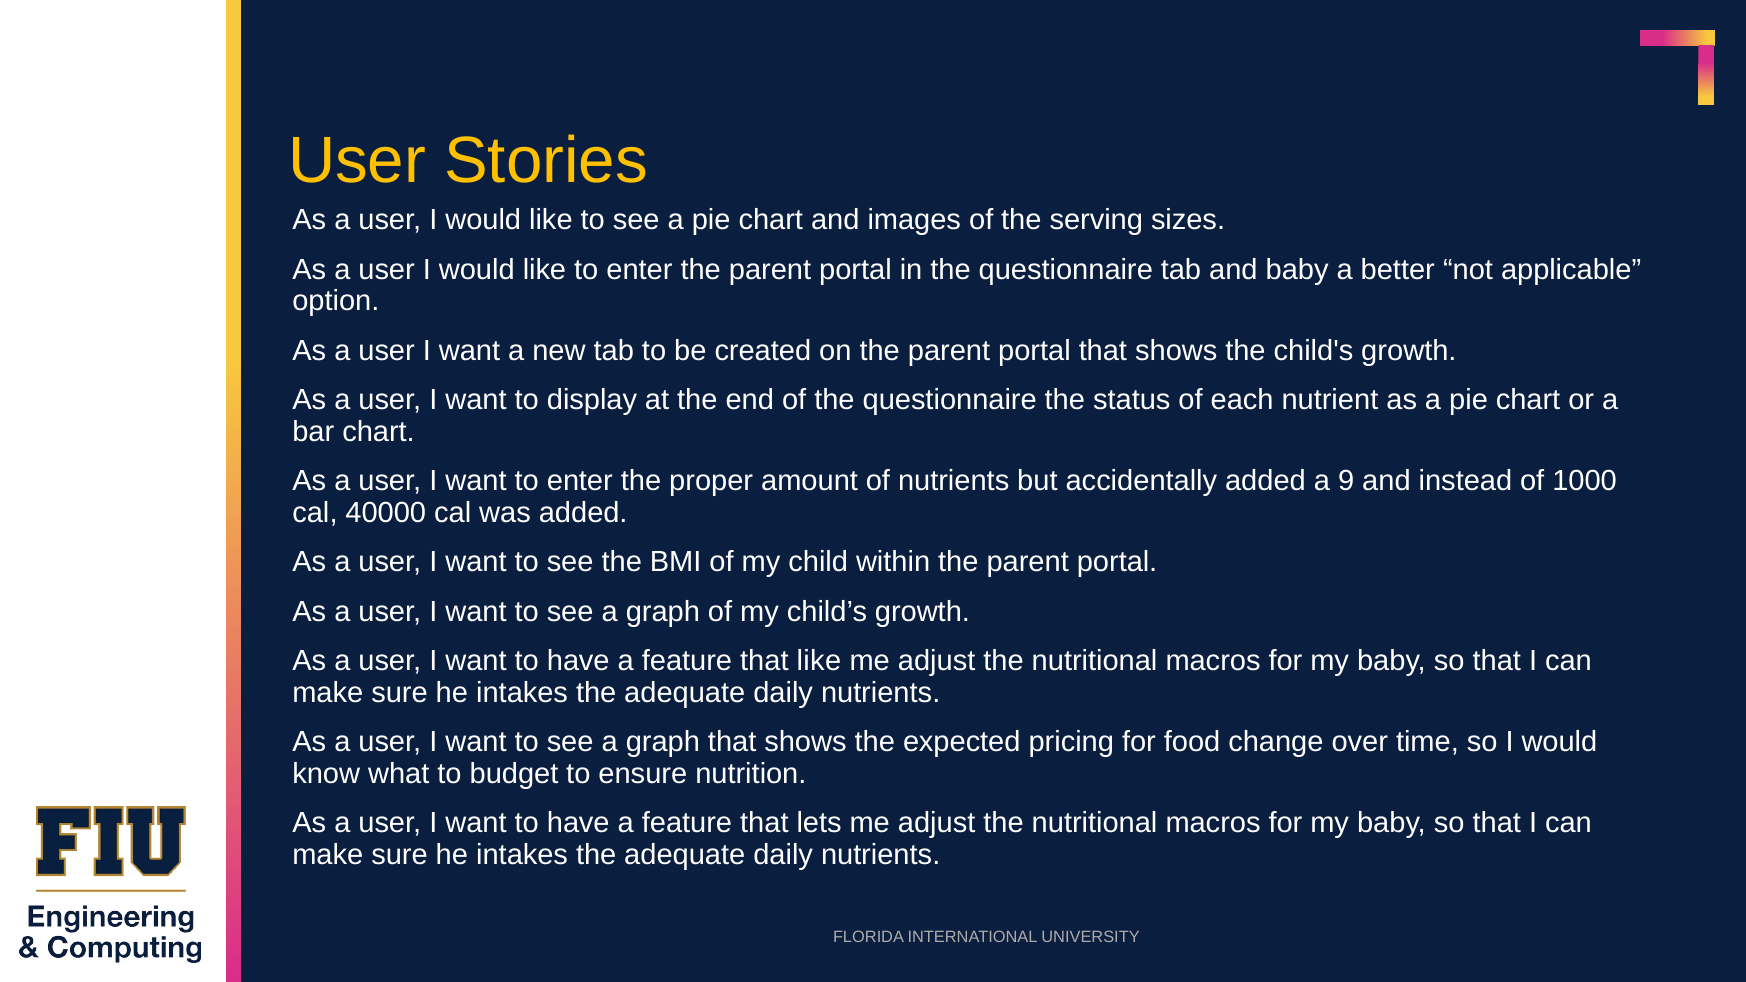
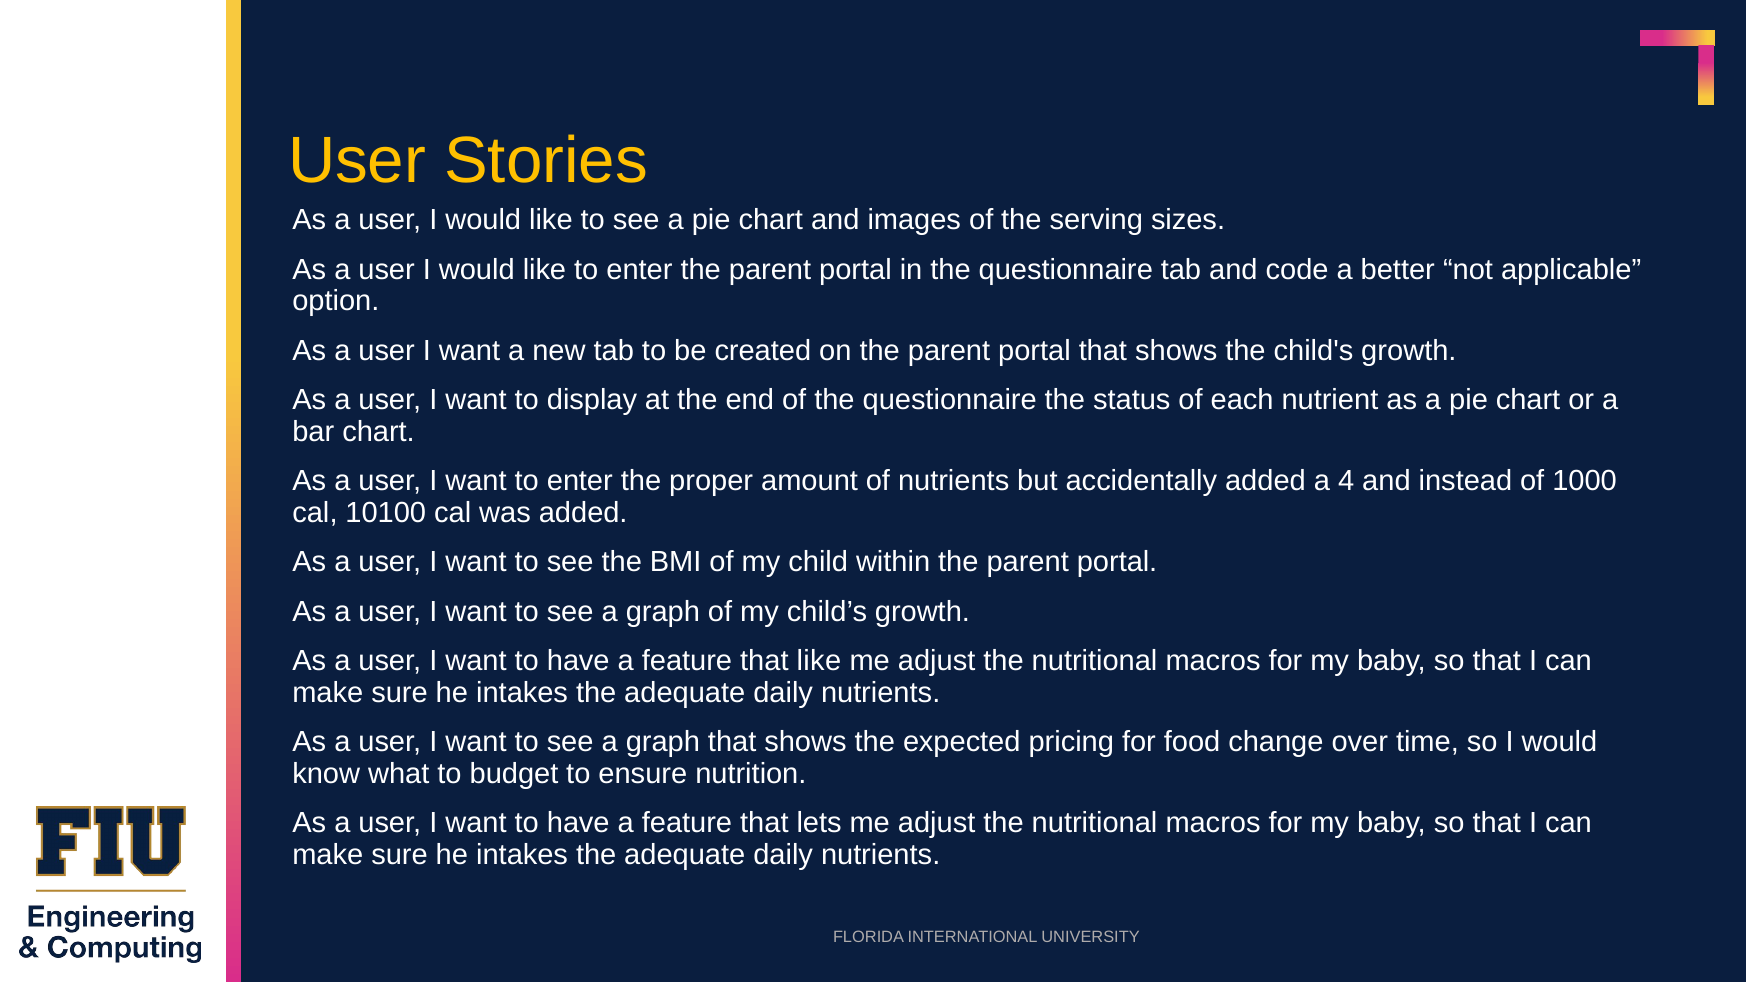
and baby: baby -> code (1297, 270)
9: 9 -> 4 (1346, 481)
40000: 40000 -> 10100 (386, 512)
